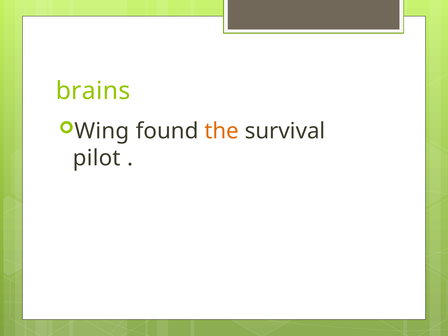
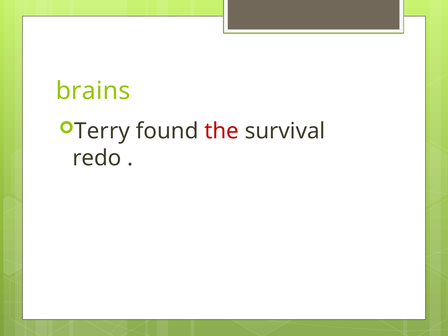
Wing: Wing -> Terry (102, 131)
the colour: orange -> red (222, 131)
pilot: pilot -> redo (97, 158)
